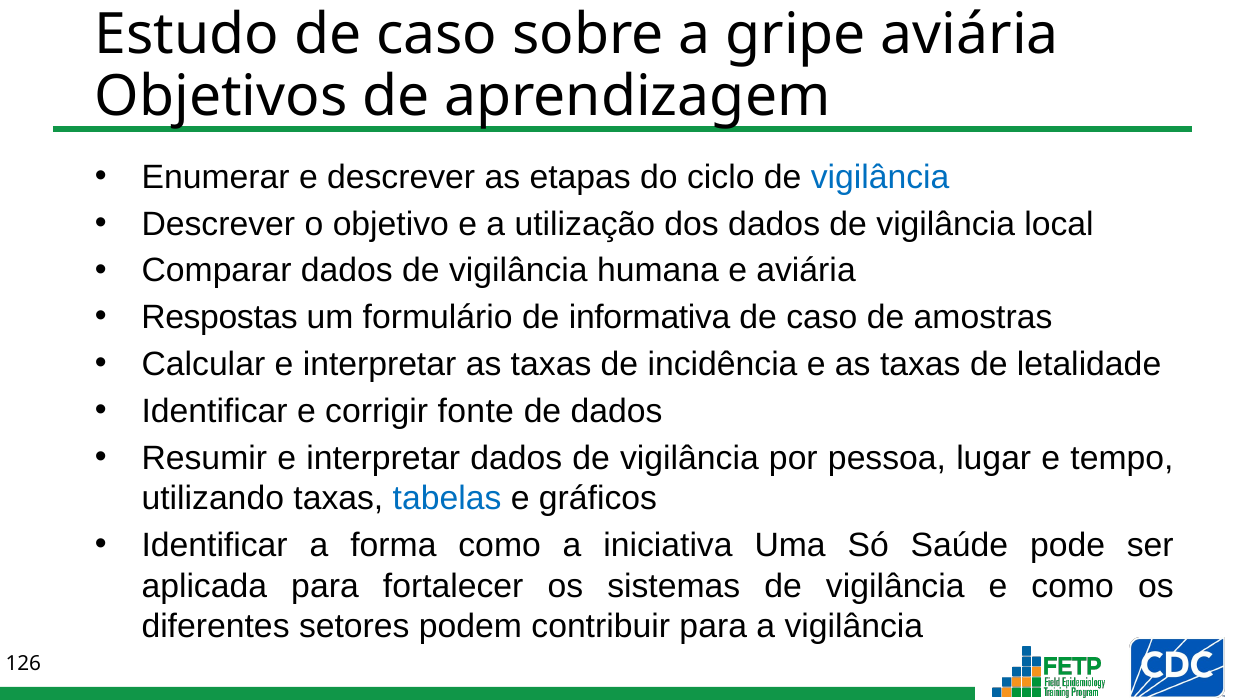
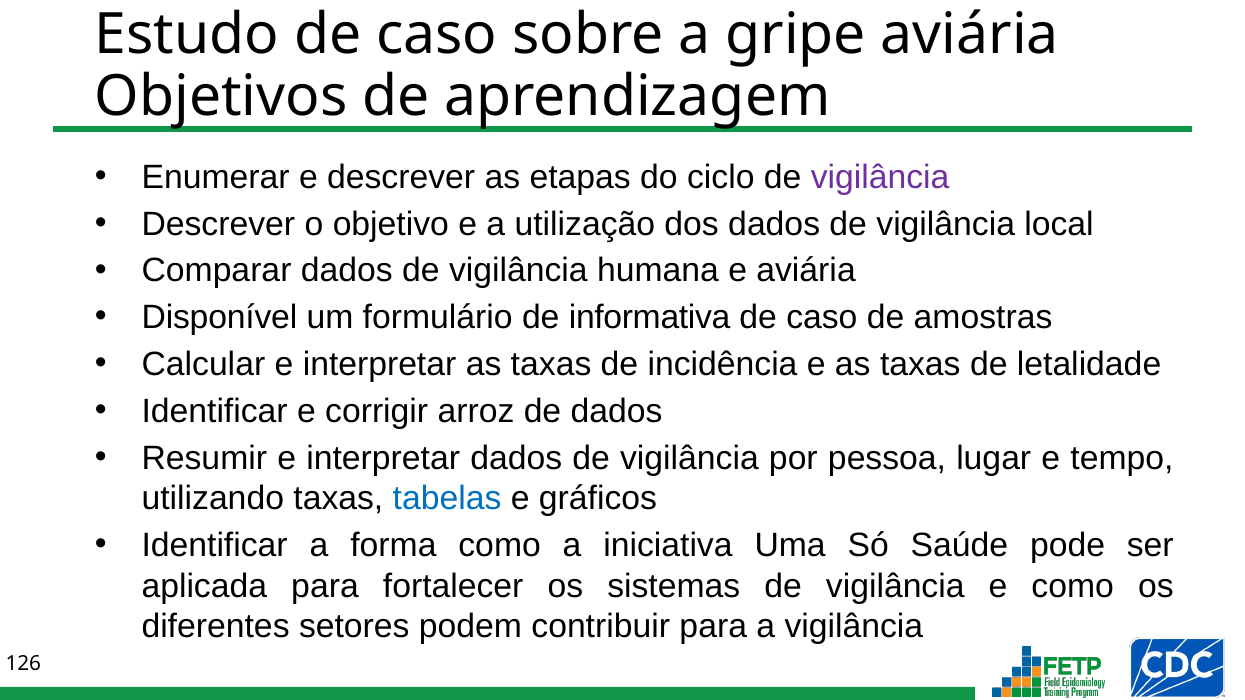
vigilância colour: blue -> purple (880, 177)
Respostas: Respostas -> Disponível (219, 318)
fonte: fonte -> arroz (476, 412)
